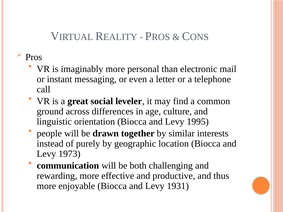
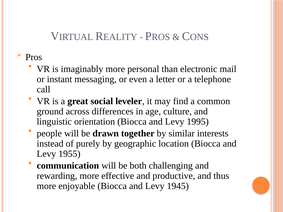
1973: 1973 -> 1955 (69, 154)
1931: 1931 -> 1945 (178, 186)
